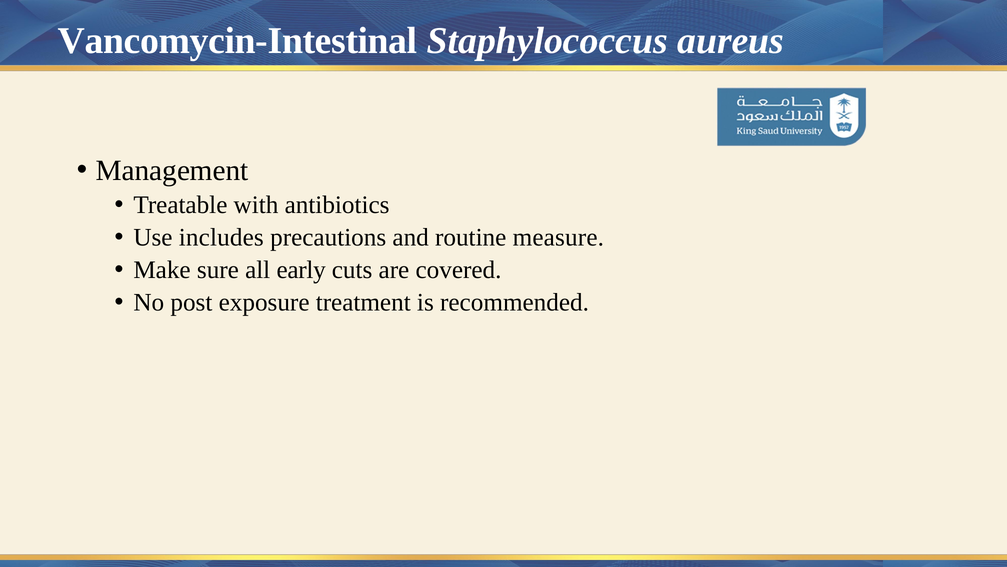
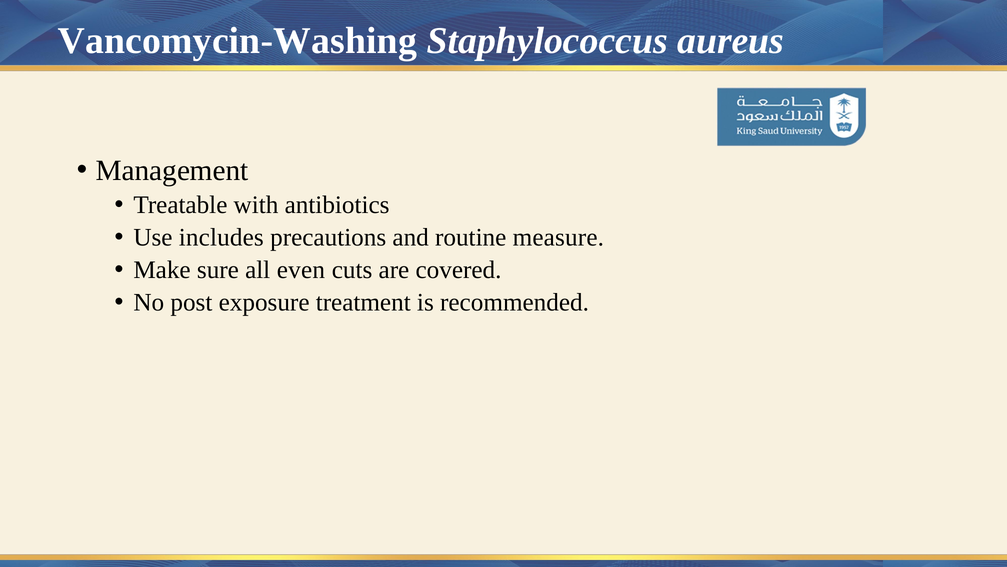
Vancomycin-Intestinal: Vancomycin-Intestinal -> Vancomycin-Washing (237, 41)
early: early -> even (301, 270)
